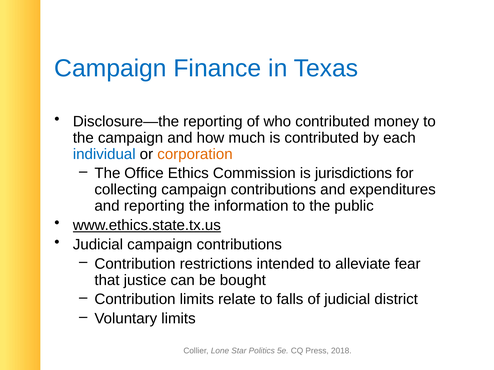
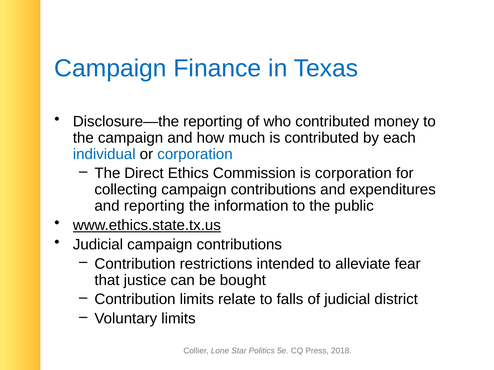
corporation colour: orange -> blue (195, 154)
Office: Office -> Direct (144, 174)
is jurisdictions: jurisdictions -> corporation (353, 174)
